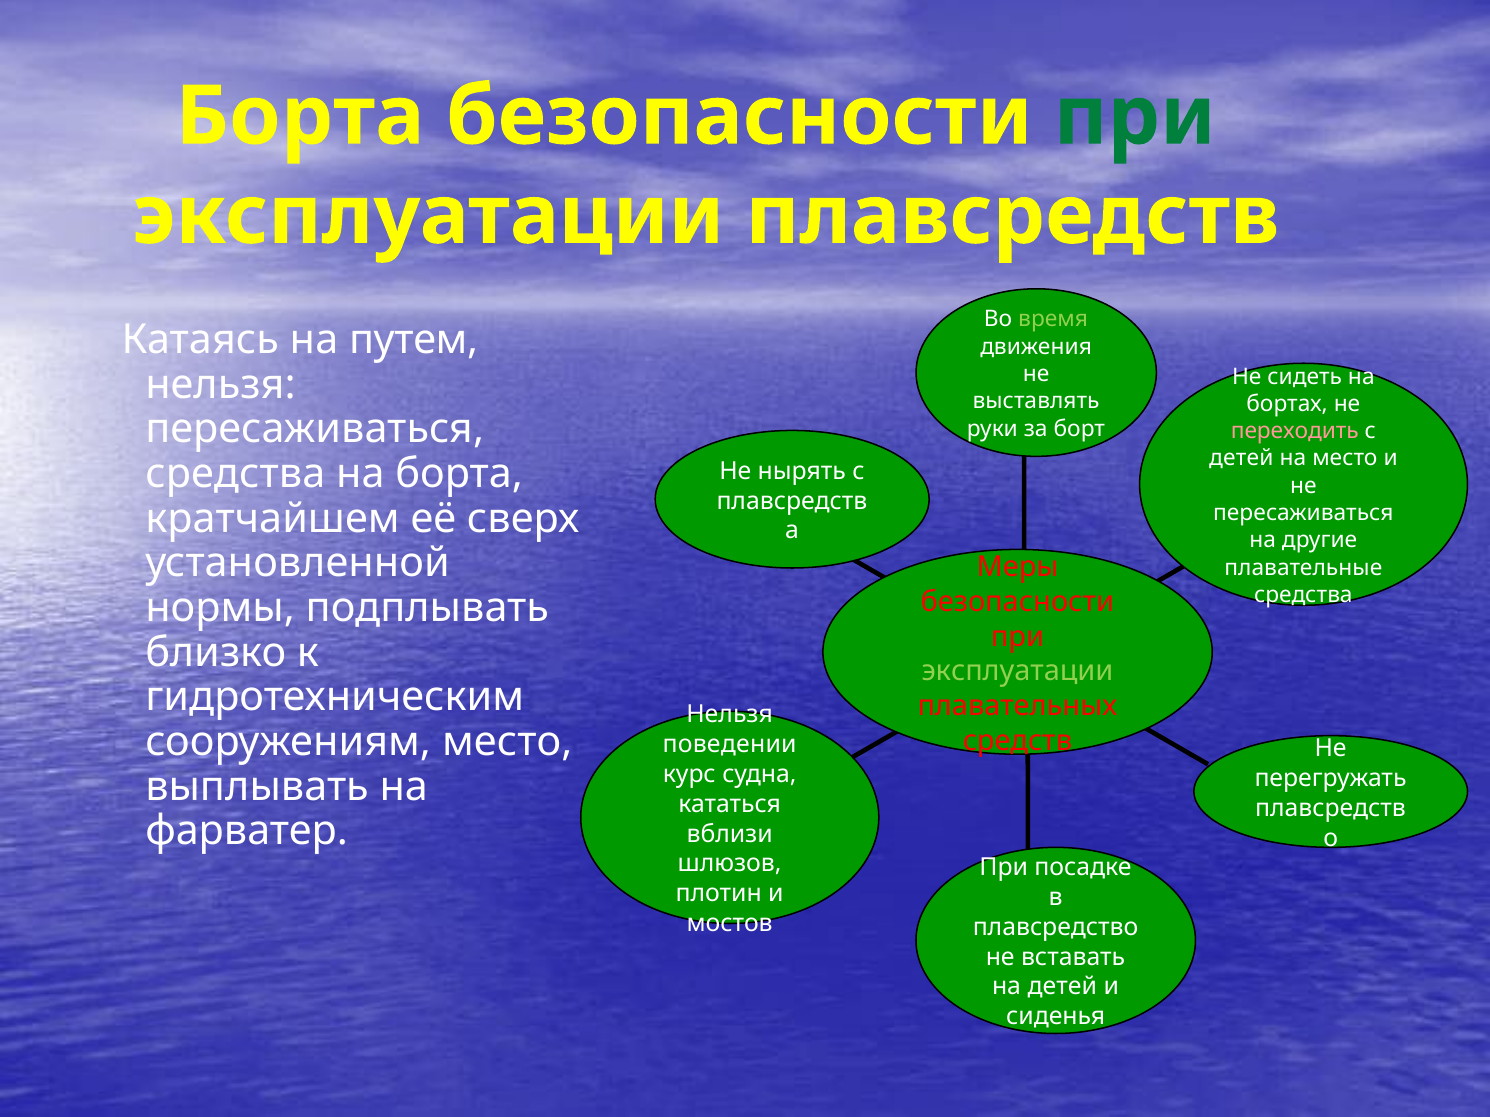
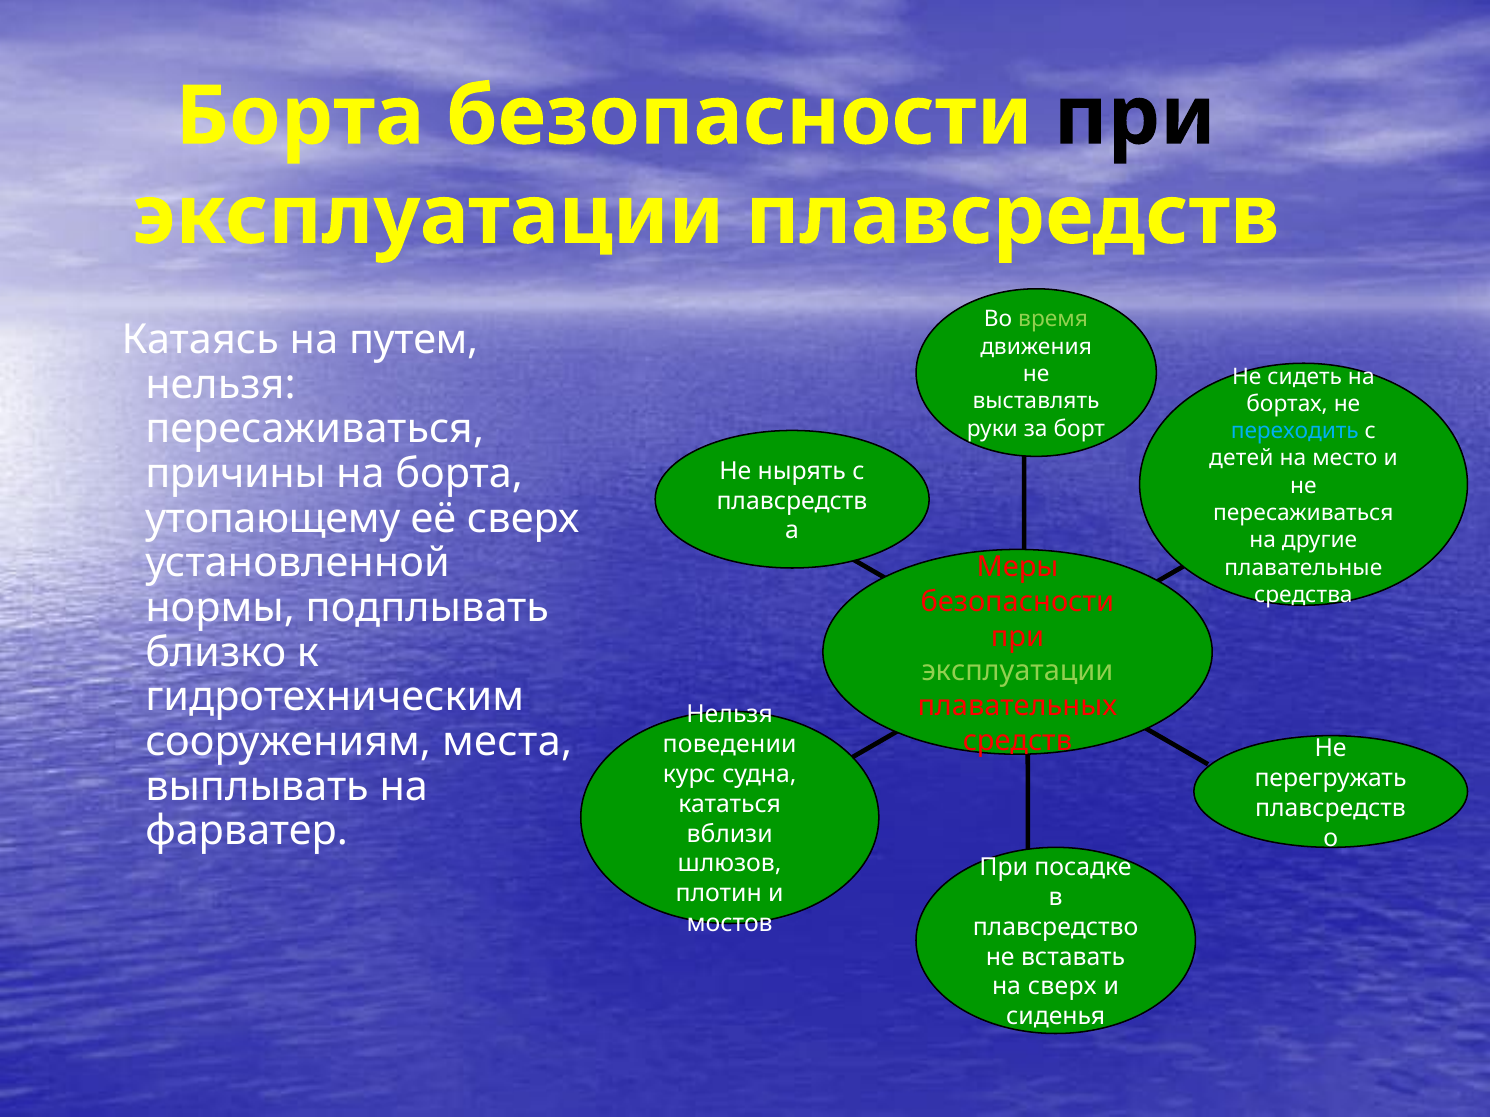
при colour: green -> black (1135, 116)
переходить colour: pink -> light blue (1295, 431)
средства: средства -> причины (236, 474)
кратчайшем: кратчайшем -> утопающему (273, 519)
сооружениям место: место -> места (507, 742)
на детей: детей -> сверх (1062, 987)
